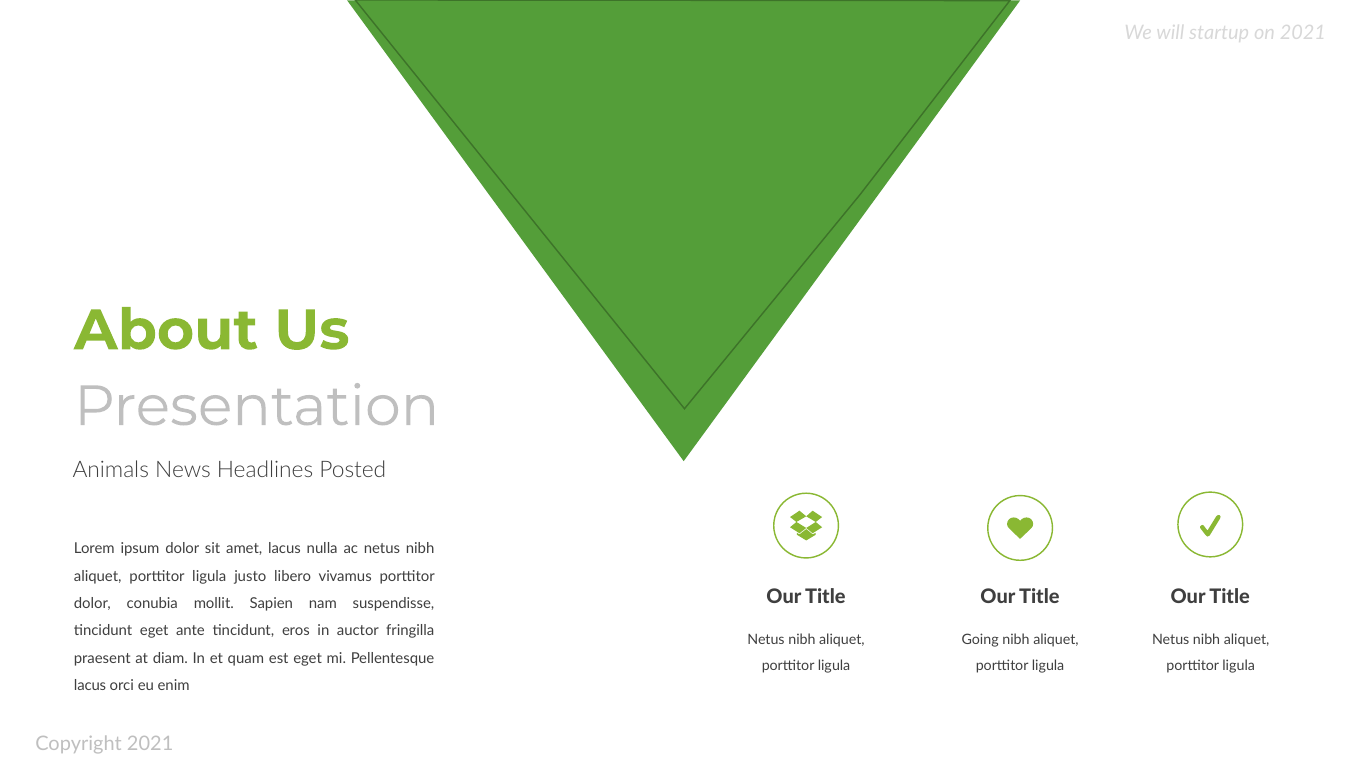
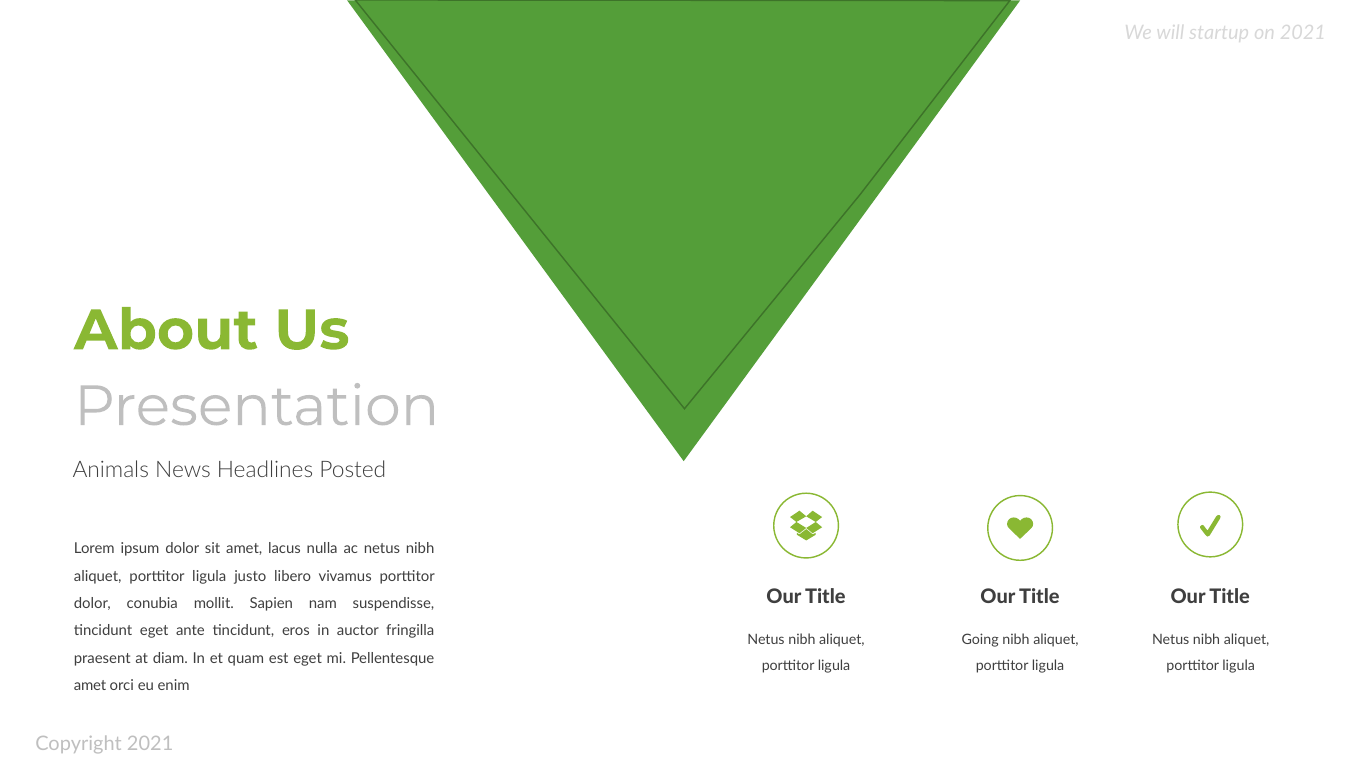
lacus: lacus -> amet (90, 685)
